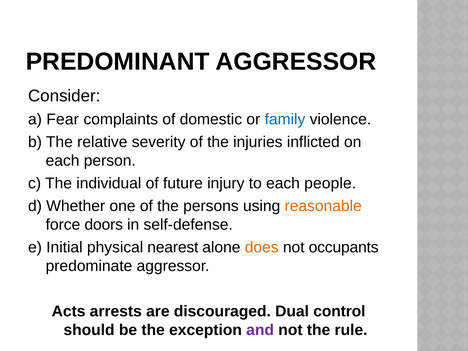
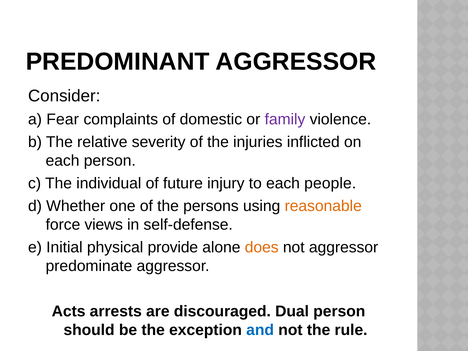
family colour: blue -> purple (285, 119)
doors: doors -> views (104, 225)
nearest: nearest -> provide (173, 247)
not occupants: occupants -> aggressor (344, 247)
Dual control: control -> person (339, 311)
and colour: purple -> blue (260, 330)
